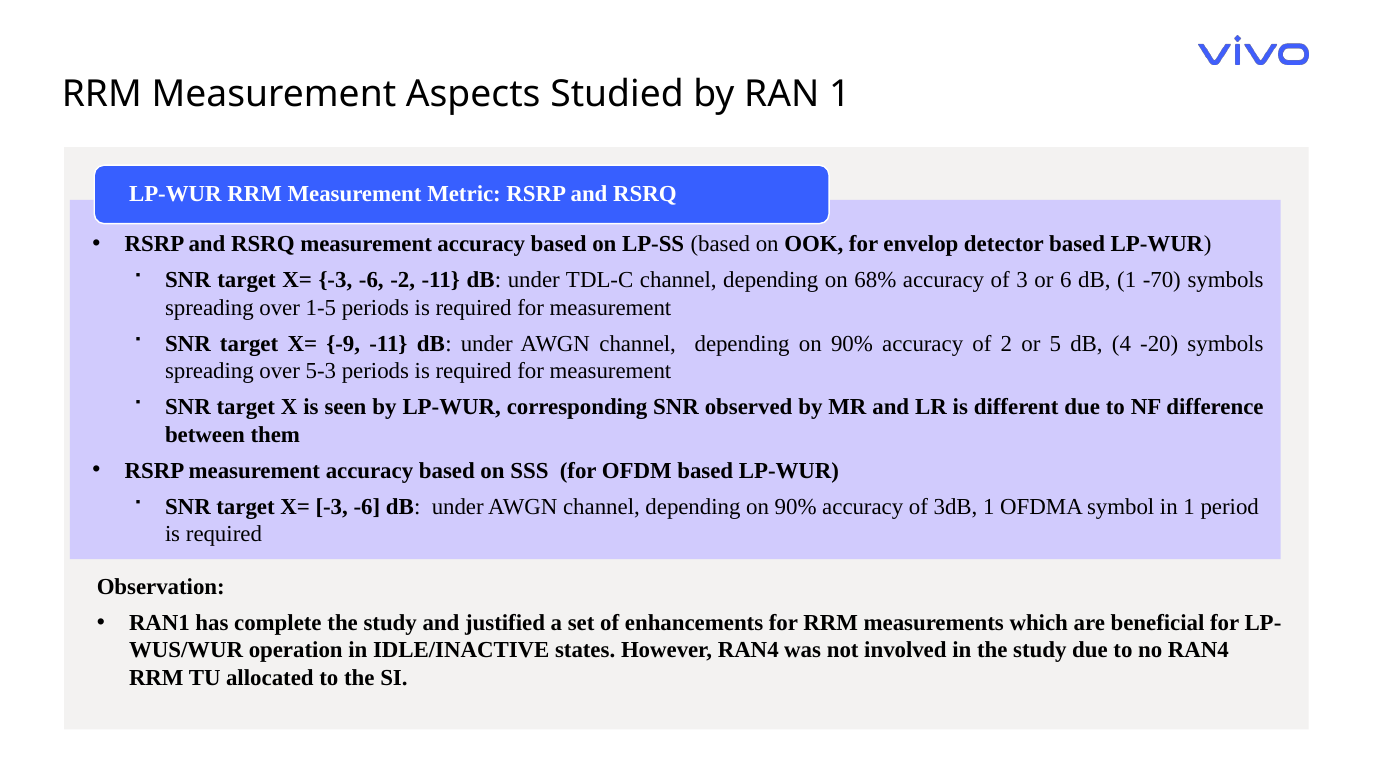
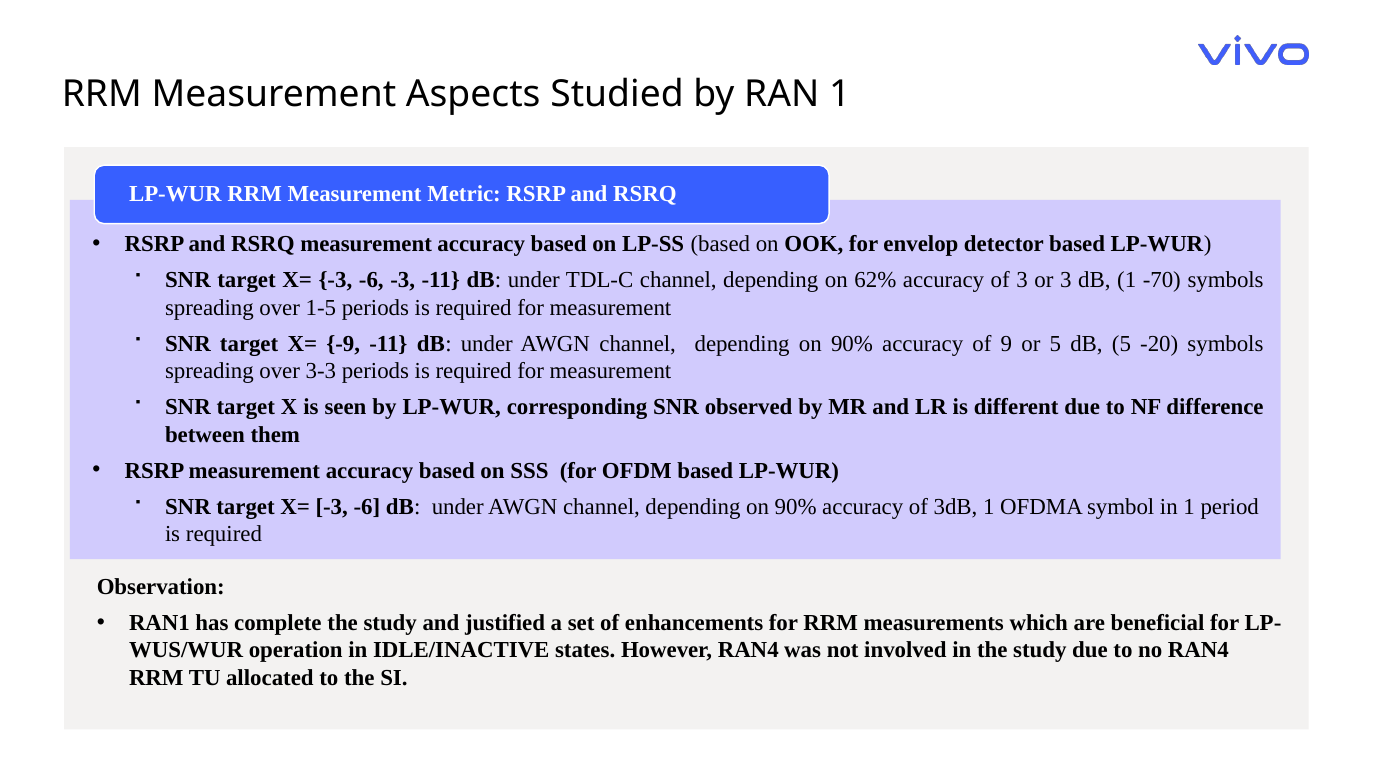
-6 -2: -2 -> -3 (403, 280)
68%: 68% -> 62% (875, 280)
or 6: 6 -> 3 (1066, 280)
2: 2 -> 9 (1006, 344)
dB 4: 4 -> 5 (1121, 344)
5-3: 5-3 -> 3-3 (321, 371)
